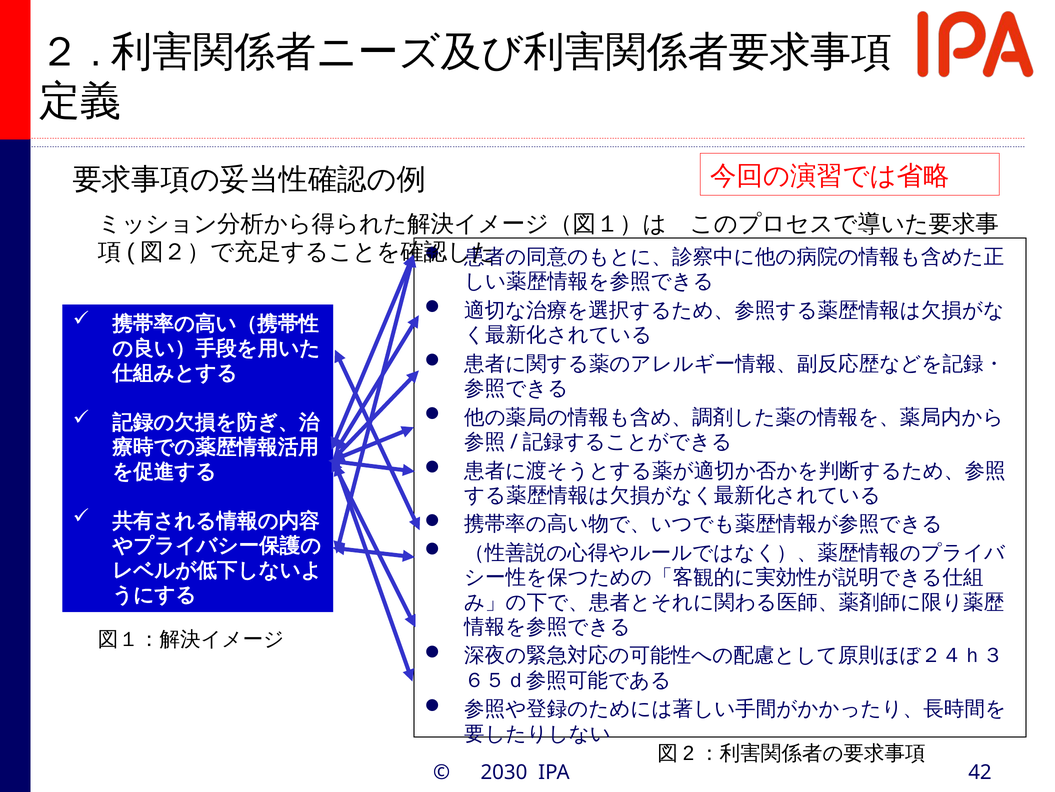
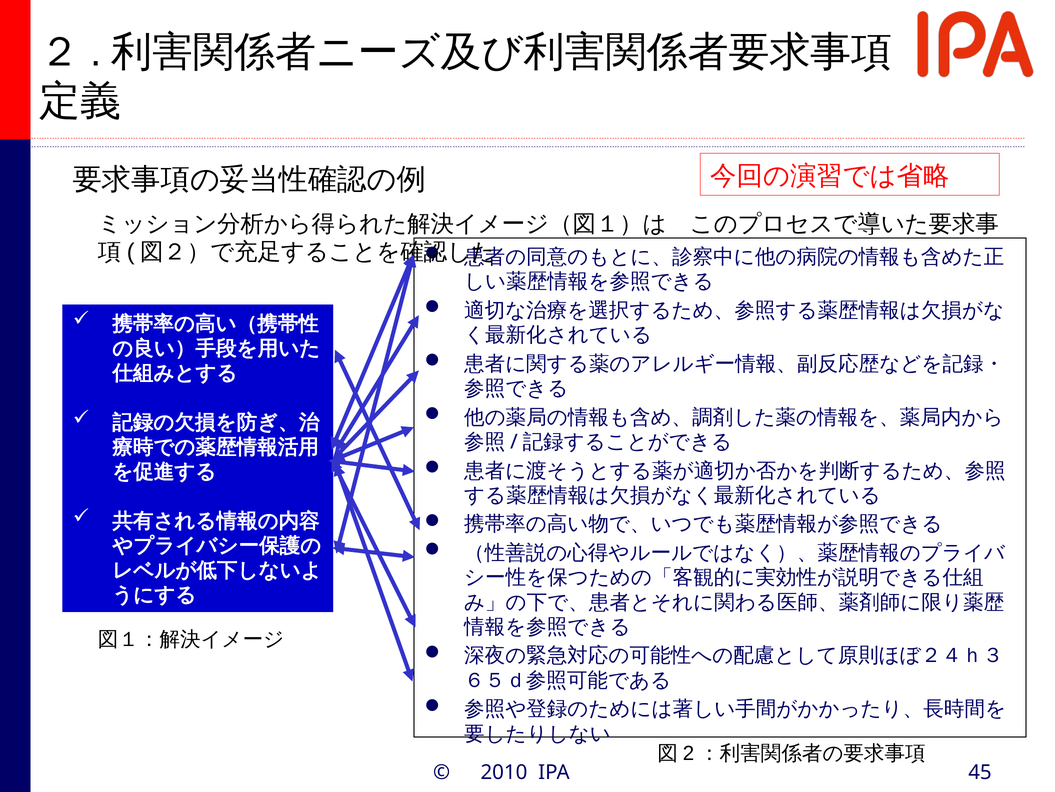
2030: 2030 -> 2010 (504, 772)
42: 42 -> 45 (980, 772)
